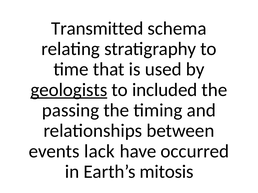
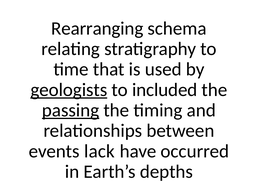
Transmitted: Transmitted -> Rearranging (97, 28)
passing underline: none -> present (71, 111)
mitosis: mitosis -> depths (166, 172)
